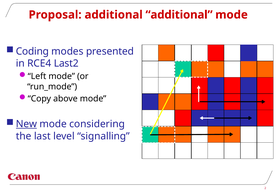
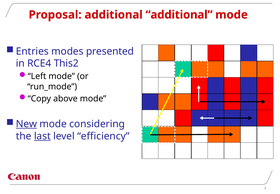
Coding: Coding -> Entries (32, 51)
Last2: Last2 -> This2 (66, 63)
last underline: none -> present (42, 136)
signalling: signalling -> efficiency (103, 136)
